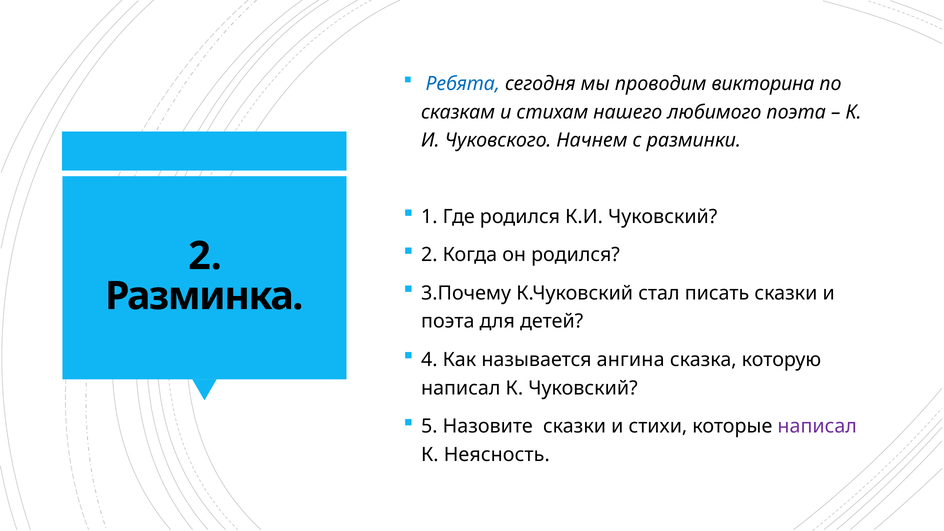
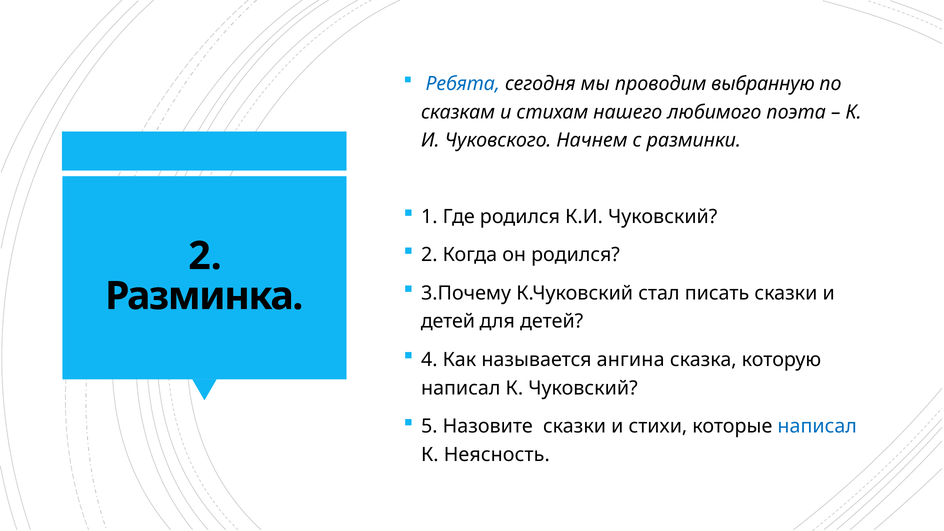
викторина: викторина -> выбранную (763, 84)
поэта: поэта -> детей (448, 321)
написал colour: purple -> blue (817, 426)
